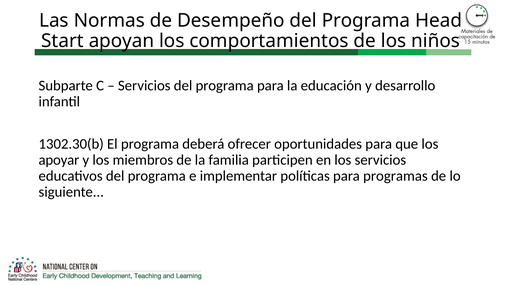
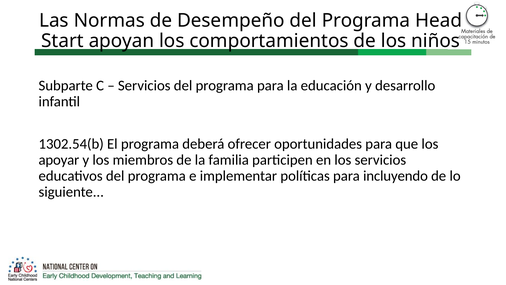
1302.30(b: 1302.30(b -> 1302.54(b (71, 144)
programas: programas -> incluyendo (395, 176)
